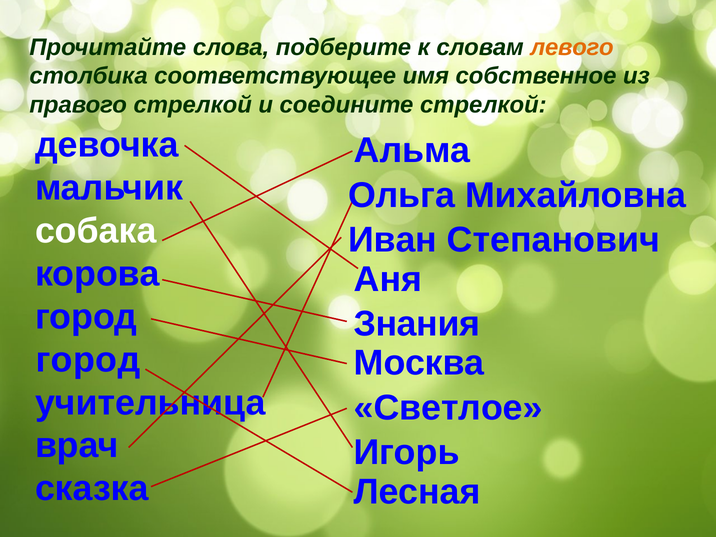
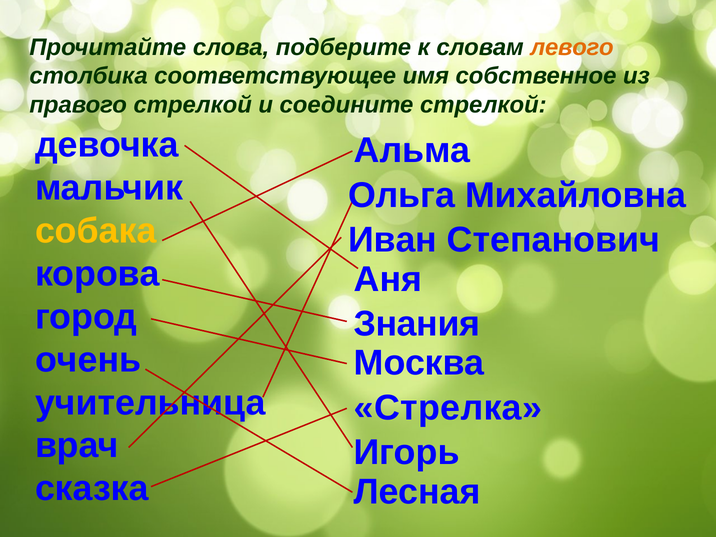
собака colour: white -> yellow (96, 231)
город: город -> очень (88, 360)
Светлое: Светлое -> Стрелка (448, 408)
